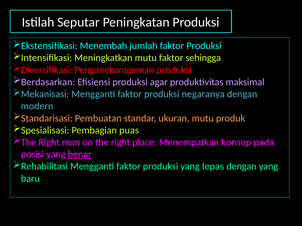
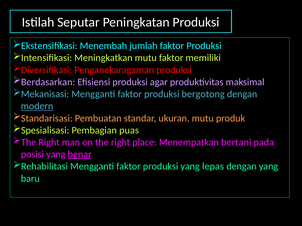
sehingga: sehingga -> memiliki (203, 58)
negaranya: negaranya -> bergotong (203, 94)
modern underline: none -> present (37, 106)
konsep: konsep -> bertani (236, 143)
